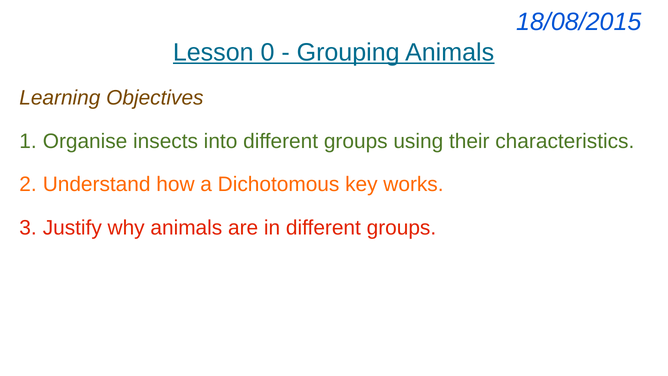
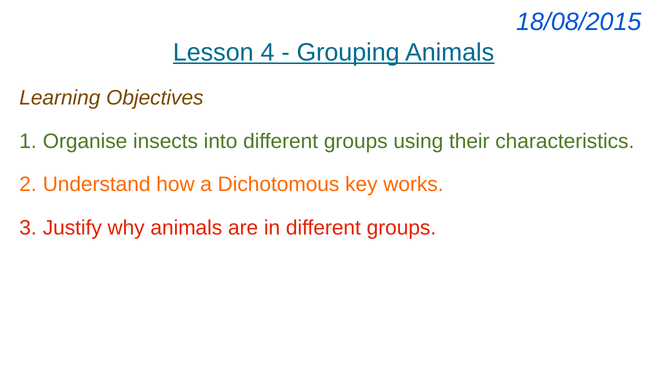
0: 0 -> 4 (267, 52)
